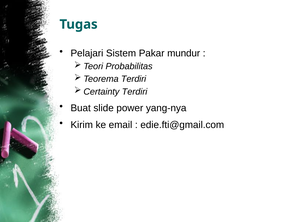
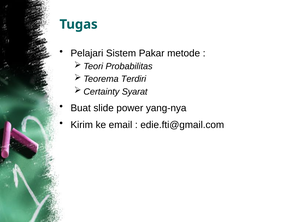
mundur: mundur -> metode (184, 53)
Terdiri: Terdiri -> Syarat (135, 91)
